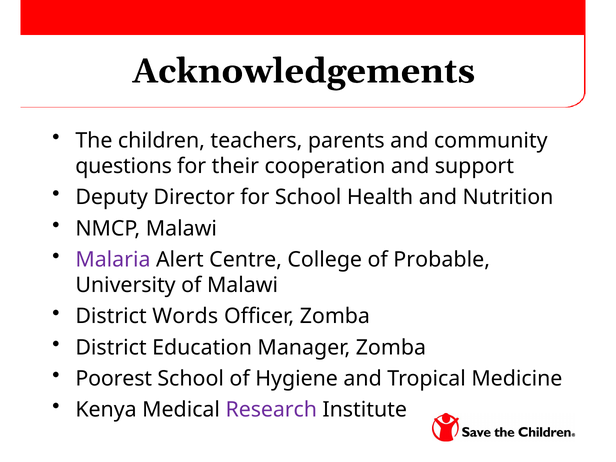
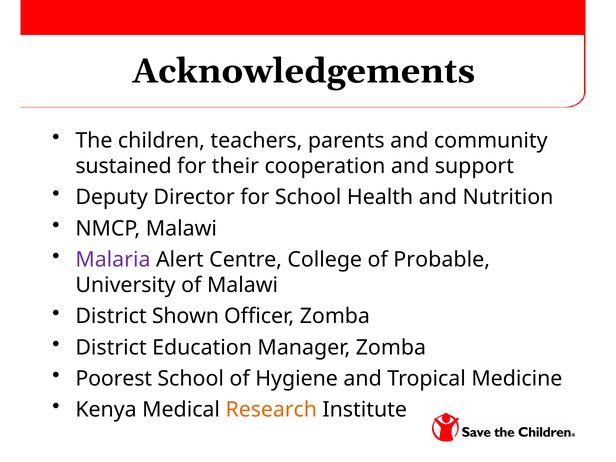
questions: questions -> sustained (124, 166)
Words: Words -> Shown (185, 316)
Research colour: purple -> orange (271, 410)
